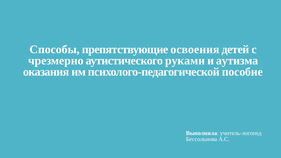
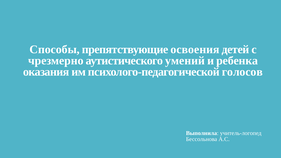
руками: руками -> умений (185, 61)
аутизма: аутизма -> ребенка (237, 61)
пособие: пособие -> голосов (242, 72)
